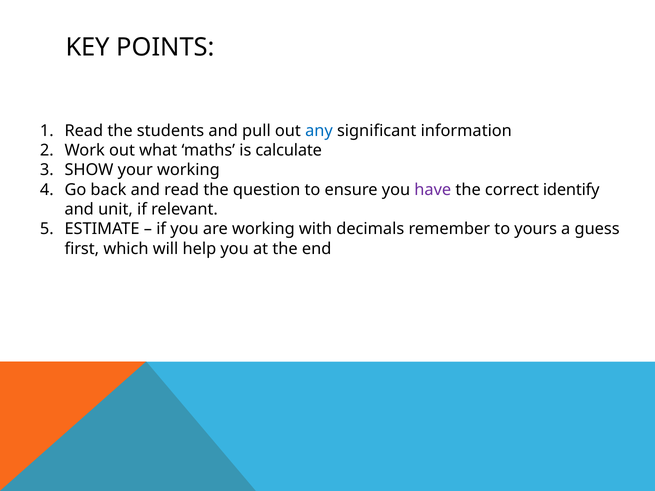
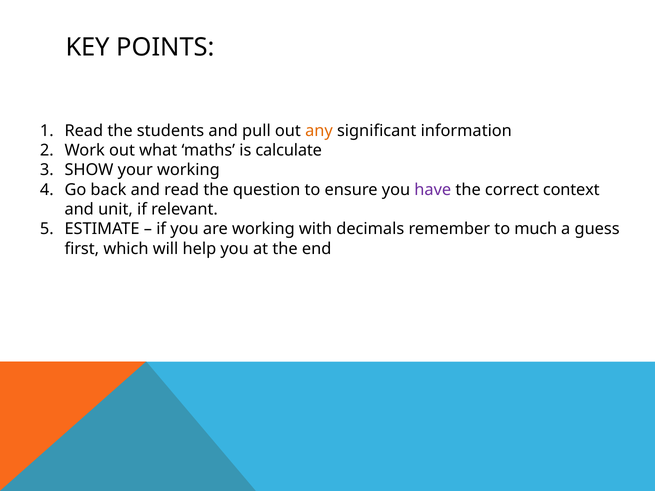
any colour: blue -> orange (319, 131)
identify: identify -> context (571, 190)
yours: yours -> much (536, 229)
